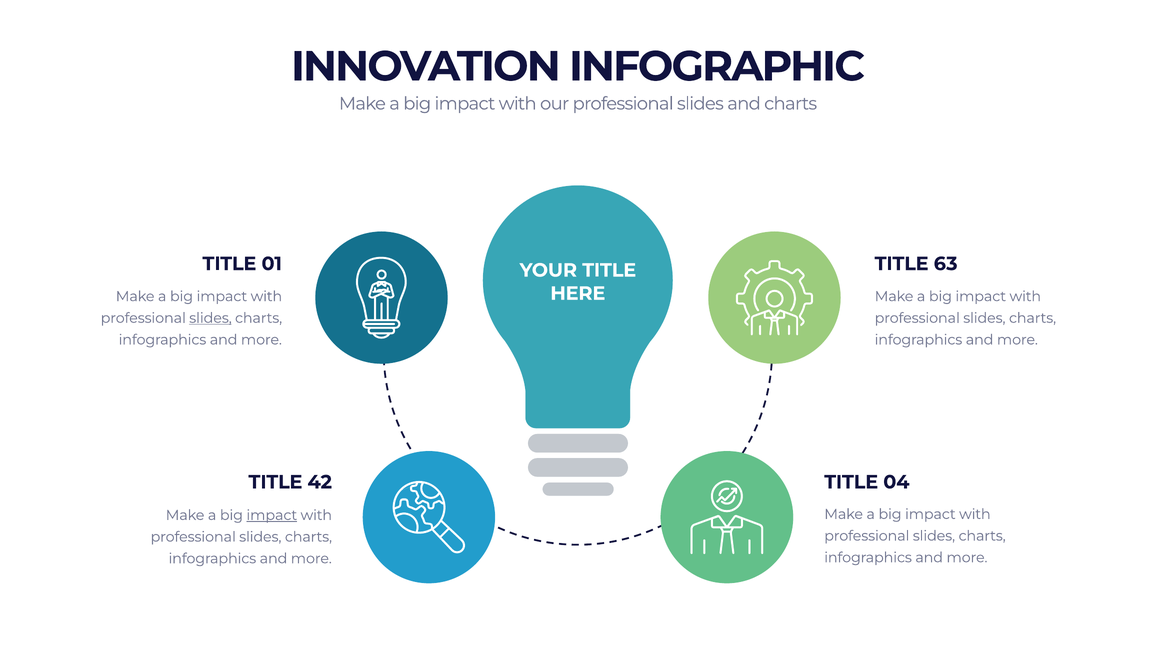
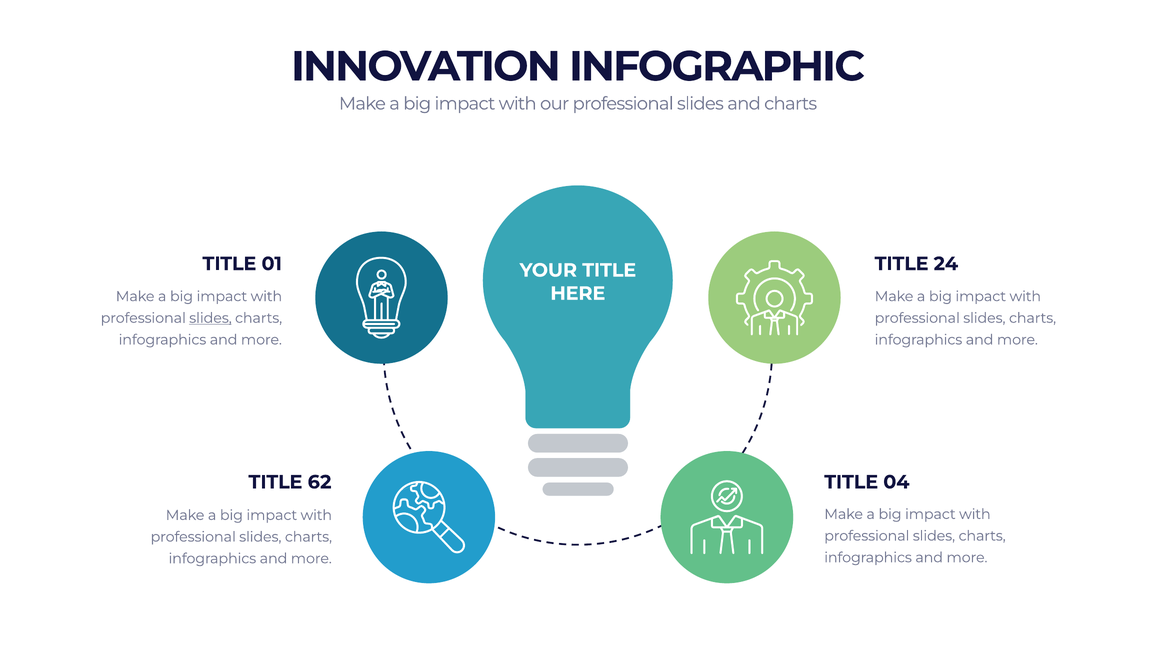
63: 63 -> 24 (946, 264)
42: 42 -> 62 (320, 482)
impact underline: present -> none (272, 516)
